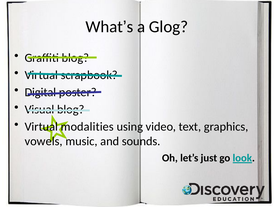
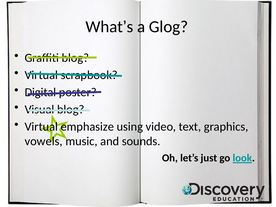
modalities: modalities -> emphasize (87, 127)
